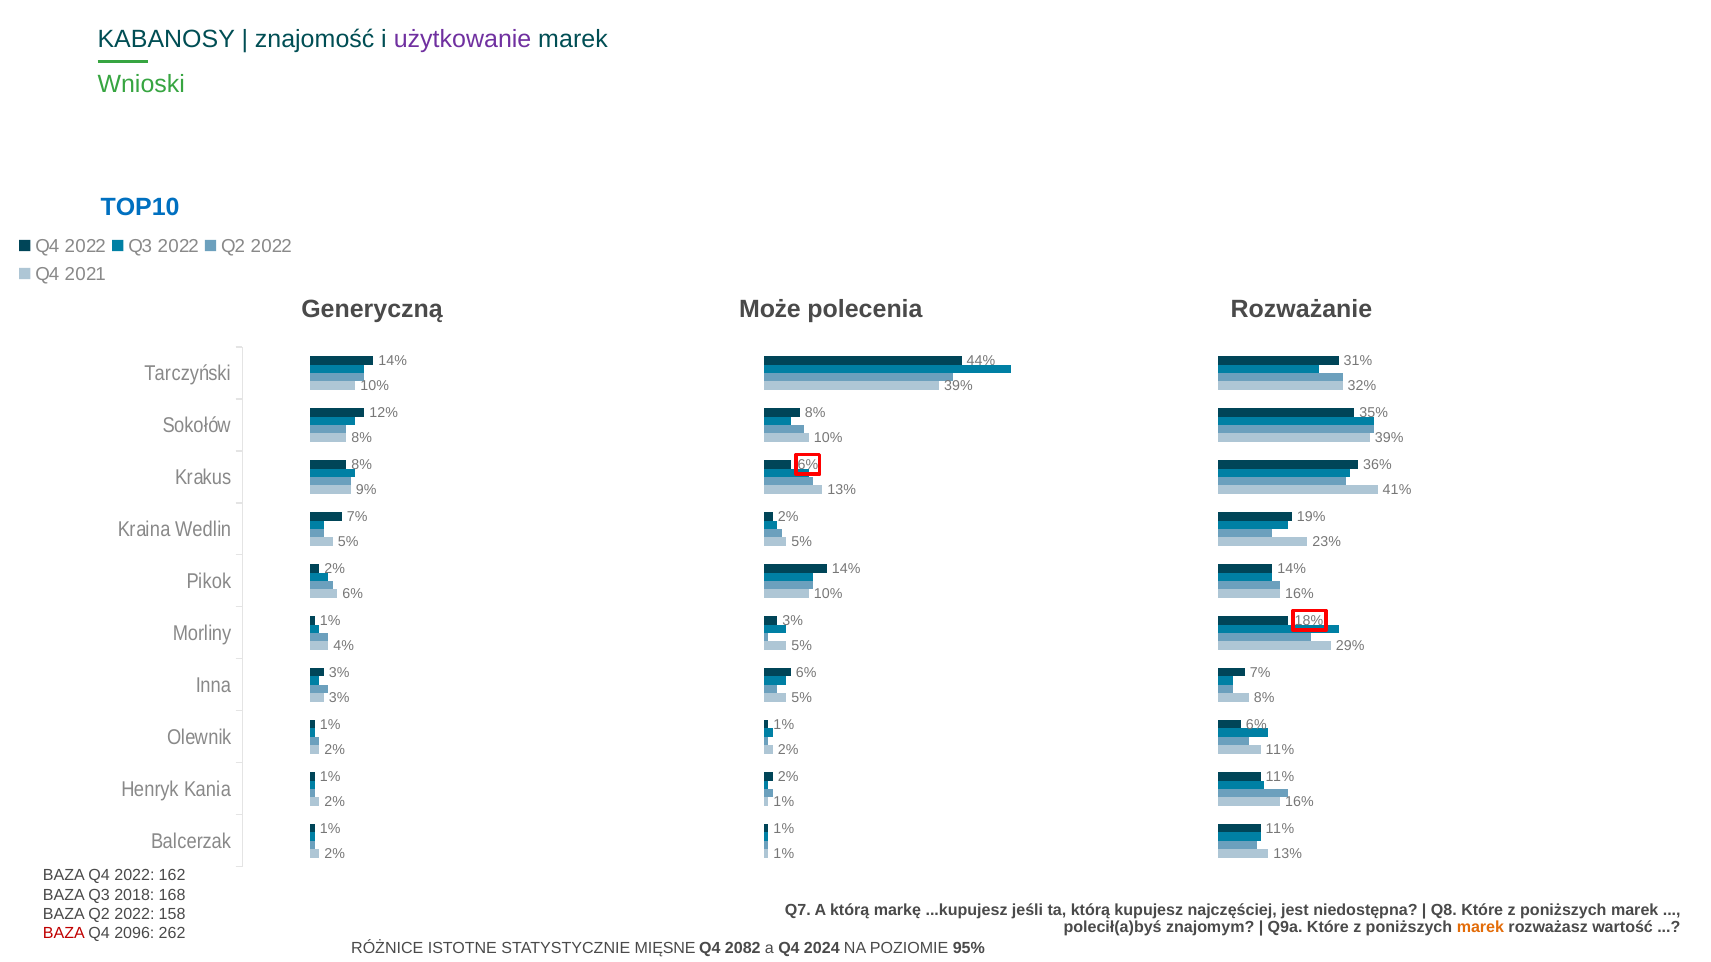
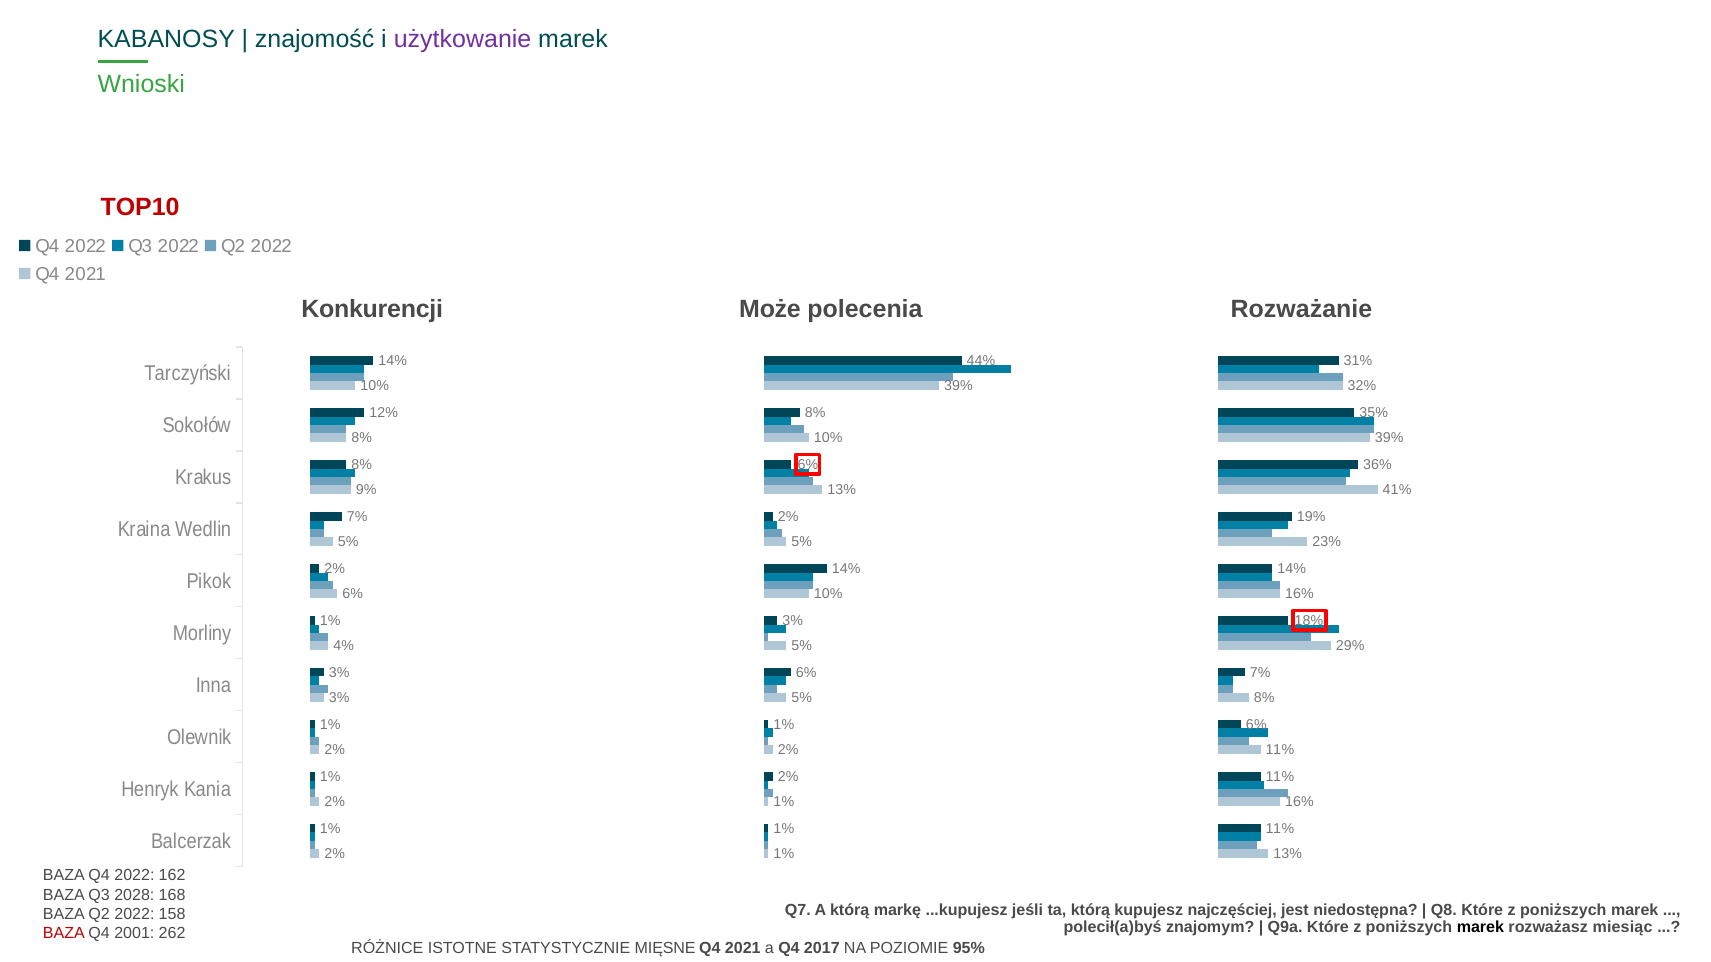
TOP10 colour: blue -> red (140, 208)
Generyczną: Generyczną -> Konkurencji (372, 309)
2018: 2018 -> 2028 (134, 895)
marek colour: orange -> black (1480, 928)
wartość: wartość -> miesiąc (1622, 928)
2096: 2096 -> 2001 (134, 934)
2082: 2082 -> 2021 (743, 948)
2024: 2024 -> 2017 (822, 948)
